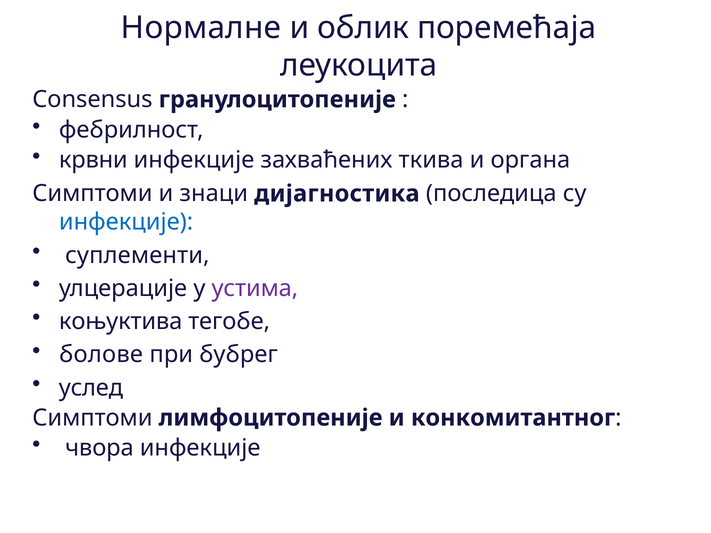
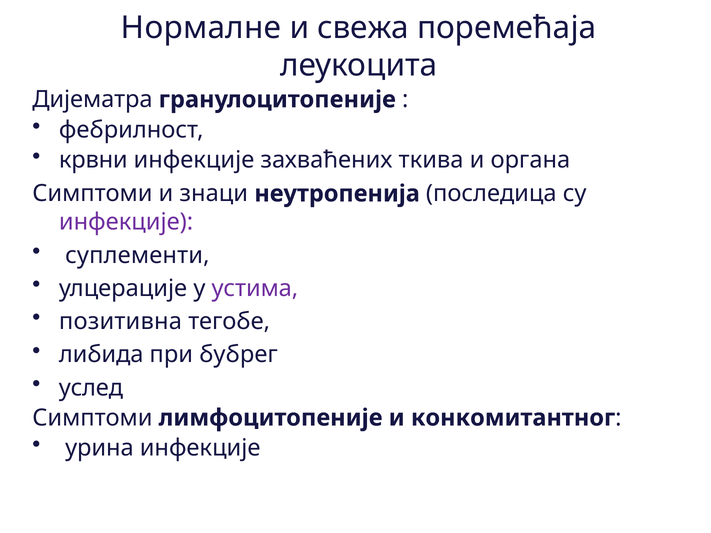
облик: облик -> свежа (363, 28)
Consensus: Consensus -> Дијематра (92, 100)
дијагностика: дијагностика -> неутропенија (337, 194)
инфекције colour: blue -> purple (126, 222)
коњуктива: коњуктива -> позитивна (120, 322)
болове: болове -> либида (101, 355)
чвора: чвора -> урина (99, 448)
